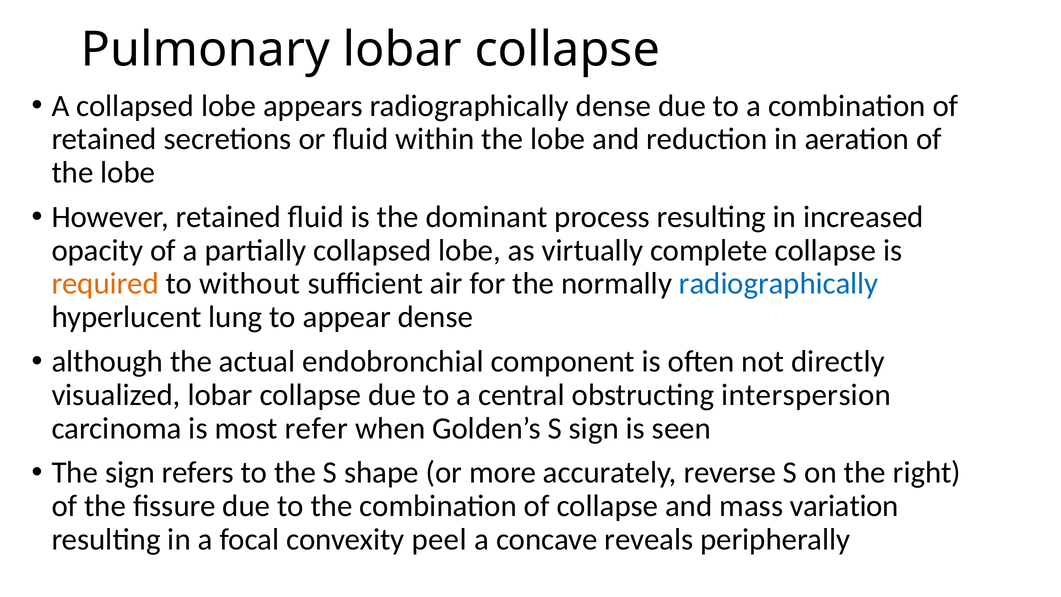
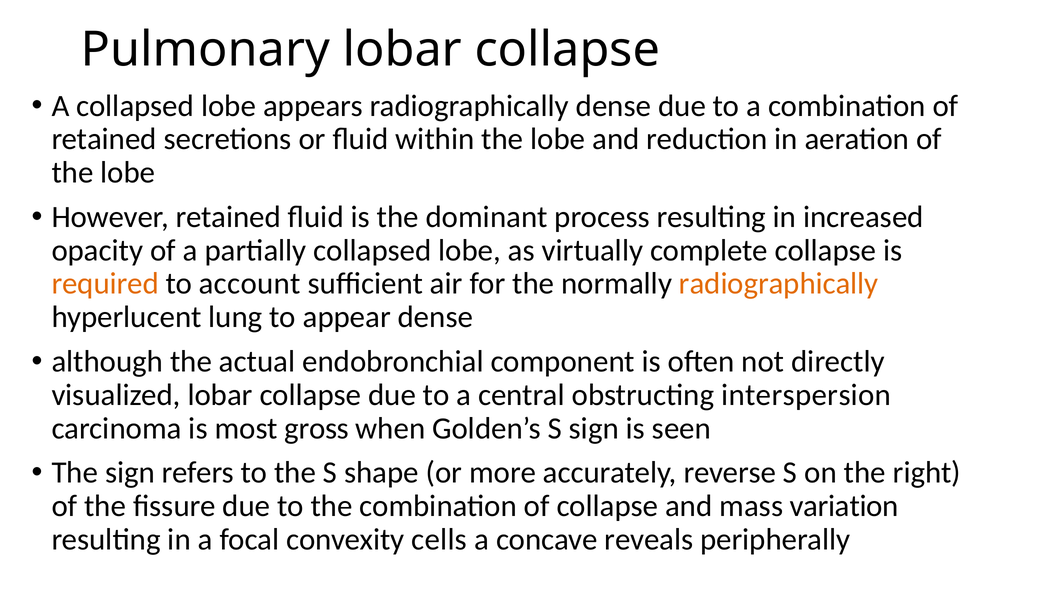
without: without -> account (250, 284)
radiographically colour: blue -> orange (779, 284)
refer: refer -> gross (317, 428)
peel: peel -> cells (439, 539)
